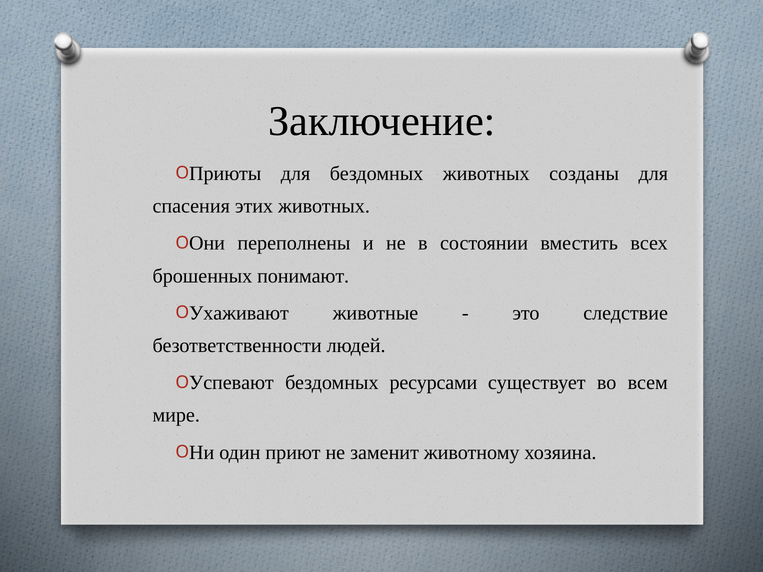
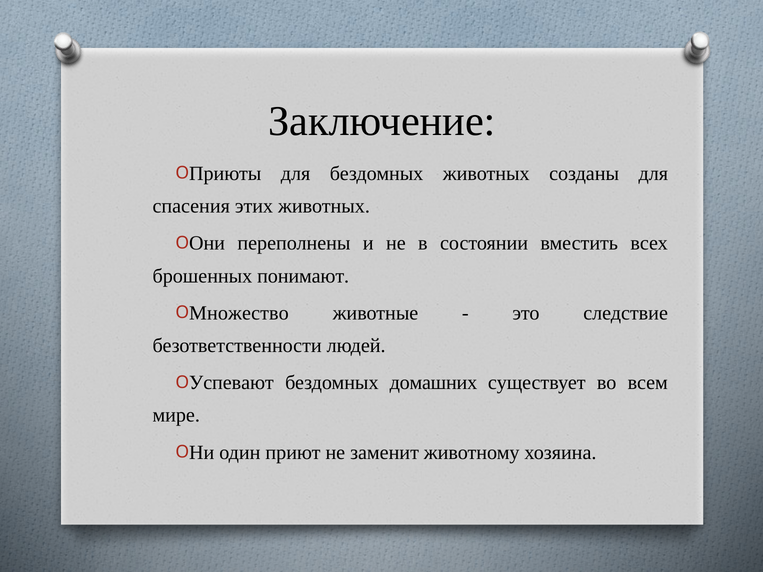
Ухаживают: Ухаживают -> Множество (239, 313)
ресурсами: ресурсами -> домашних (433, 383)
